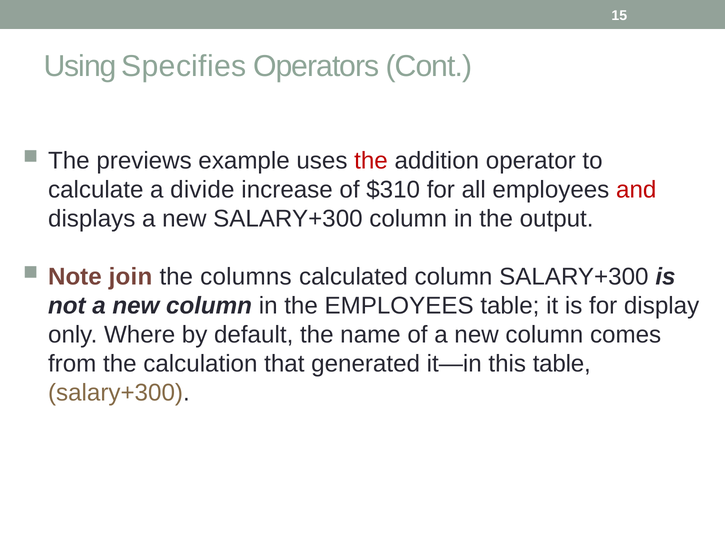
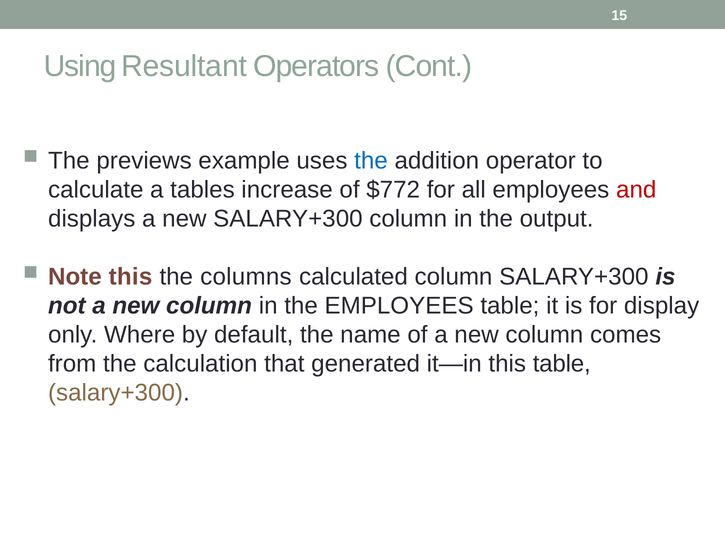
Specifies: Specifies -> Resultant (184, 66)
the colour: red -> blue (371, 161)
divide: divide -> tables (202, 190)
$310: $310 -> $772 (393, 190)
Note join: join -> this (130, 277)
